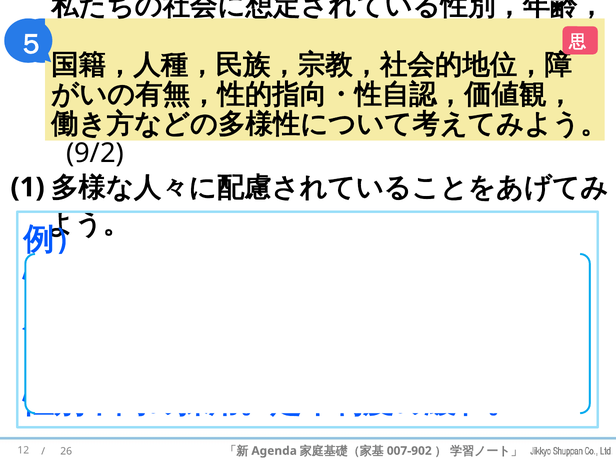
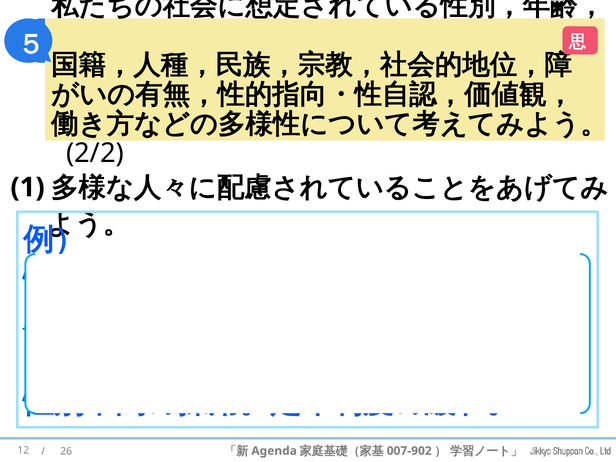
9/2: 9/2 -> 2/2 (95, 153)
